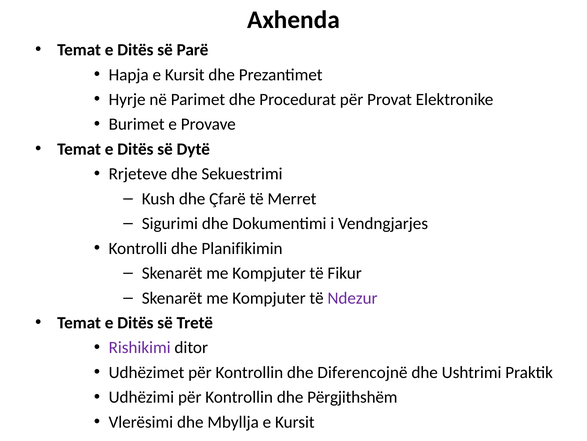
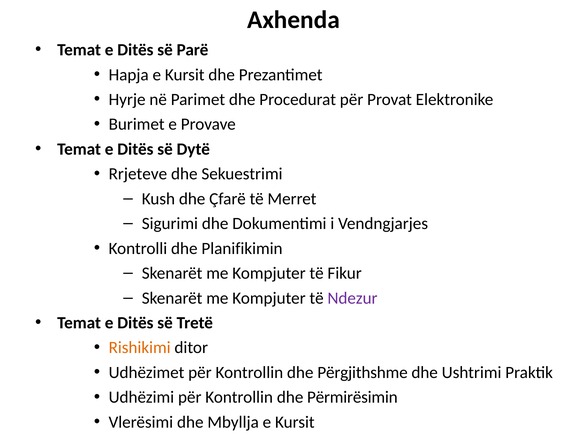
Rishikimi colour: purple -> orange (140, 347)
Diferencojnë: Diferencojnë -> Përgjithshme (363, 372)
Përgjithshëm: Përgjithshëm -> Përmirësimin (352, 397)
